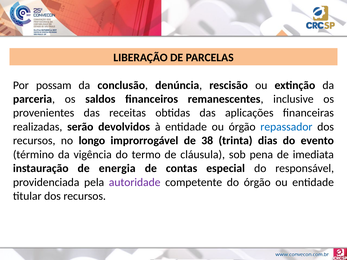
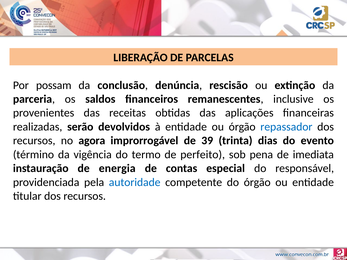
longo: longo -> agora (92, 141)
38: 38 -> 39 (207, 141)
cláusula: cláusula -> perfeito (203, 155)
autoridade colour: purple -> blue (135, 182)
